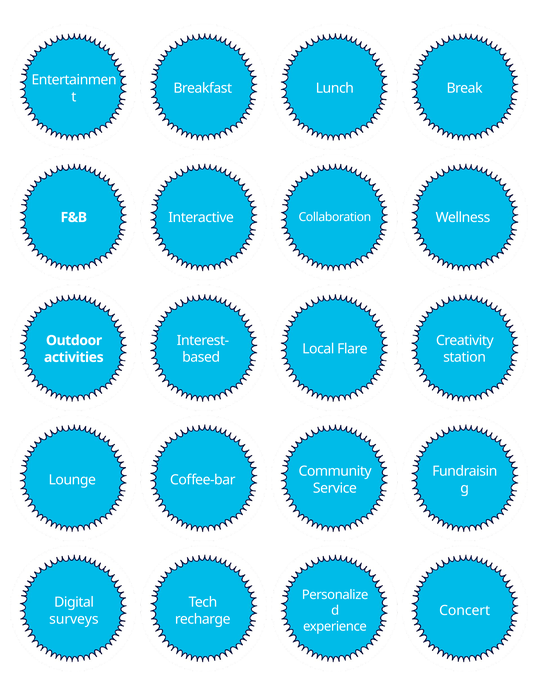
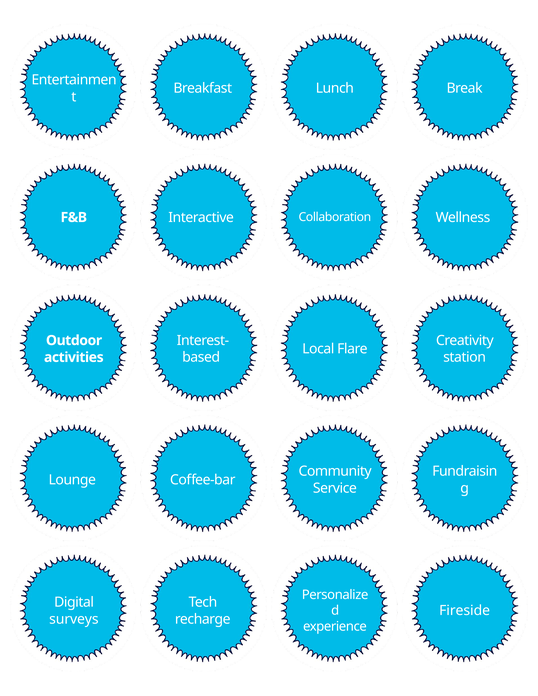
Concert: Concert -> Fireside (465, 611)
